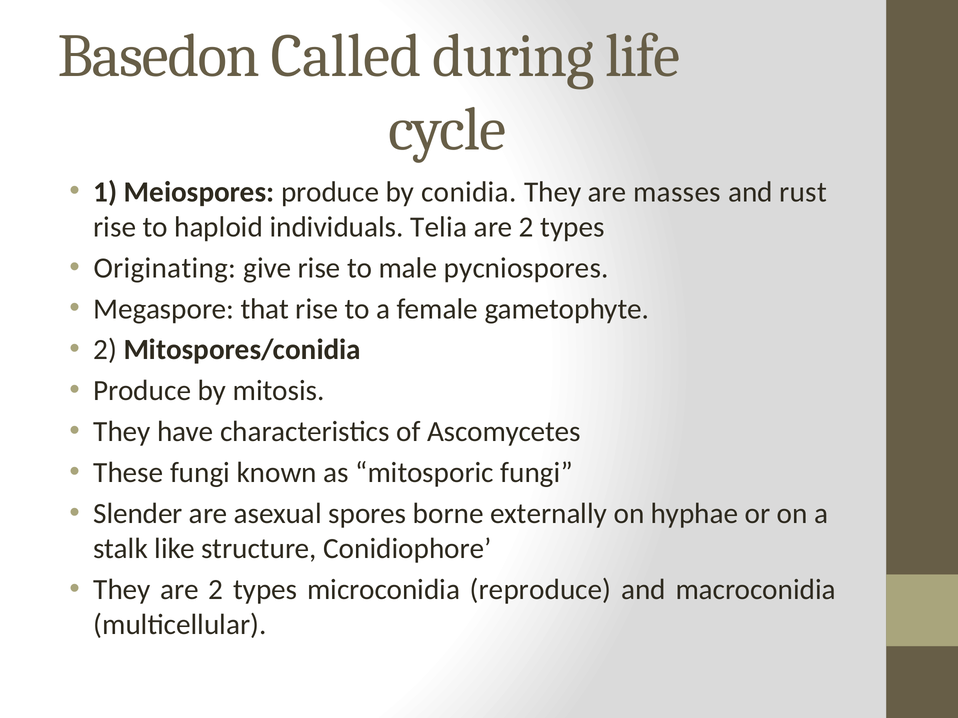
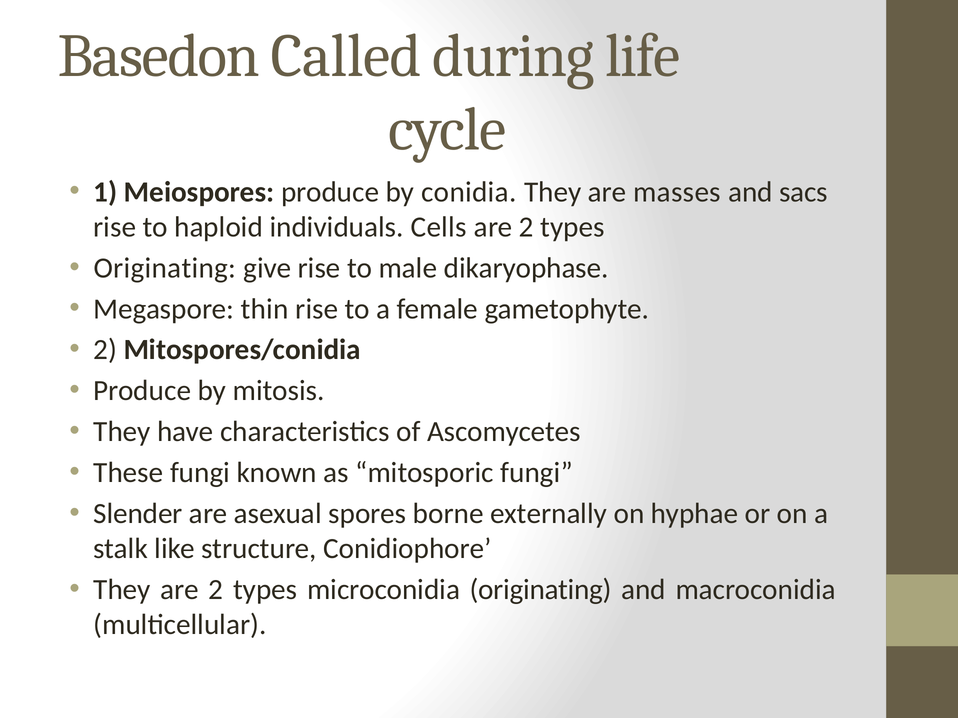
rust: rust -> sacs (803, 192)
Telia: Telia -> Cells (439, 227)
pycniospores: pycniospores -> dikaryophase (526, 268)
that: that -> thin (265, 309)
microconidia reproduce: reproduce -> originating (541, 590)
